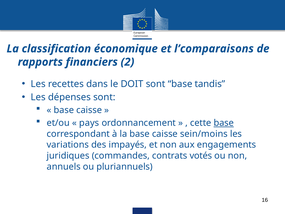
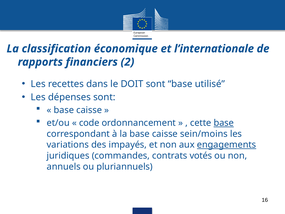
l’comparaisons: l’comparaisons -> l’internationale (214, 49)
tandis: tandis -> utilisé (210, 84)
pays: pays -> code (89, 123)
engagements underline: none -> present (227, 145)
